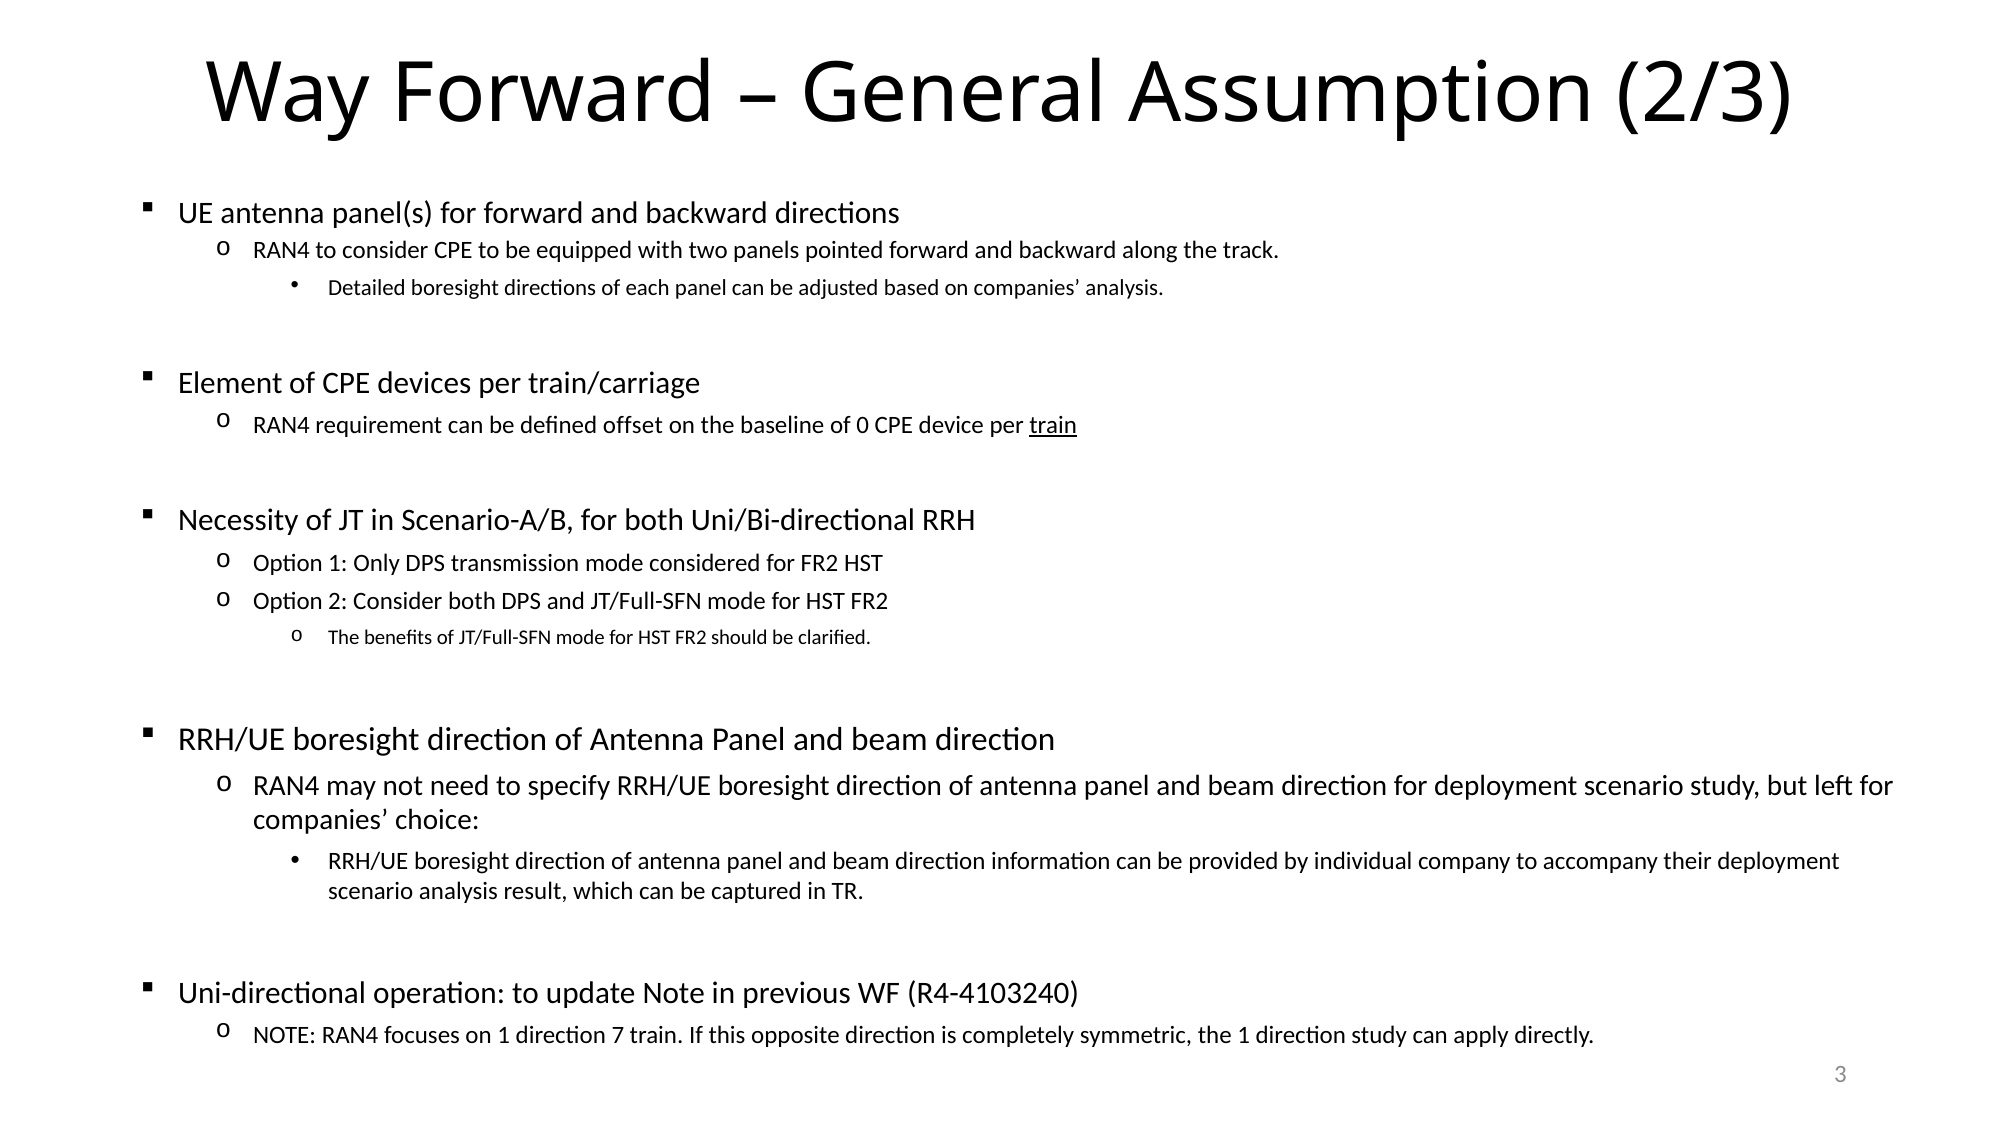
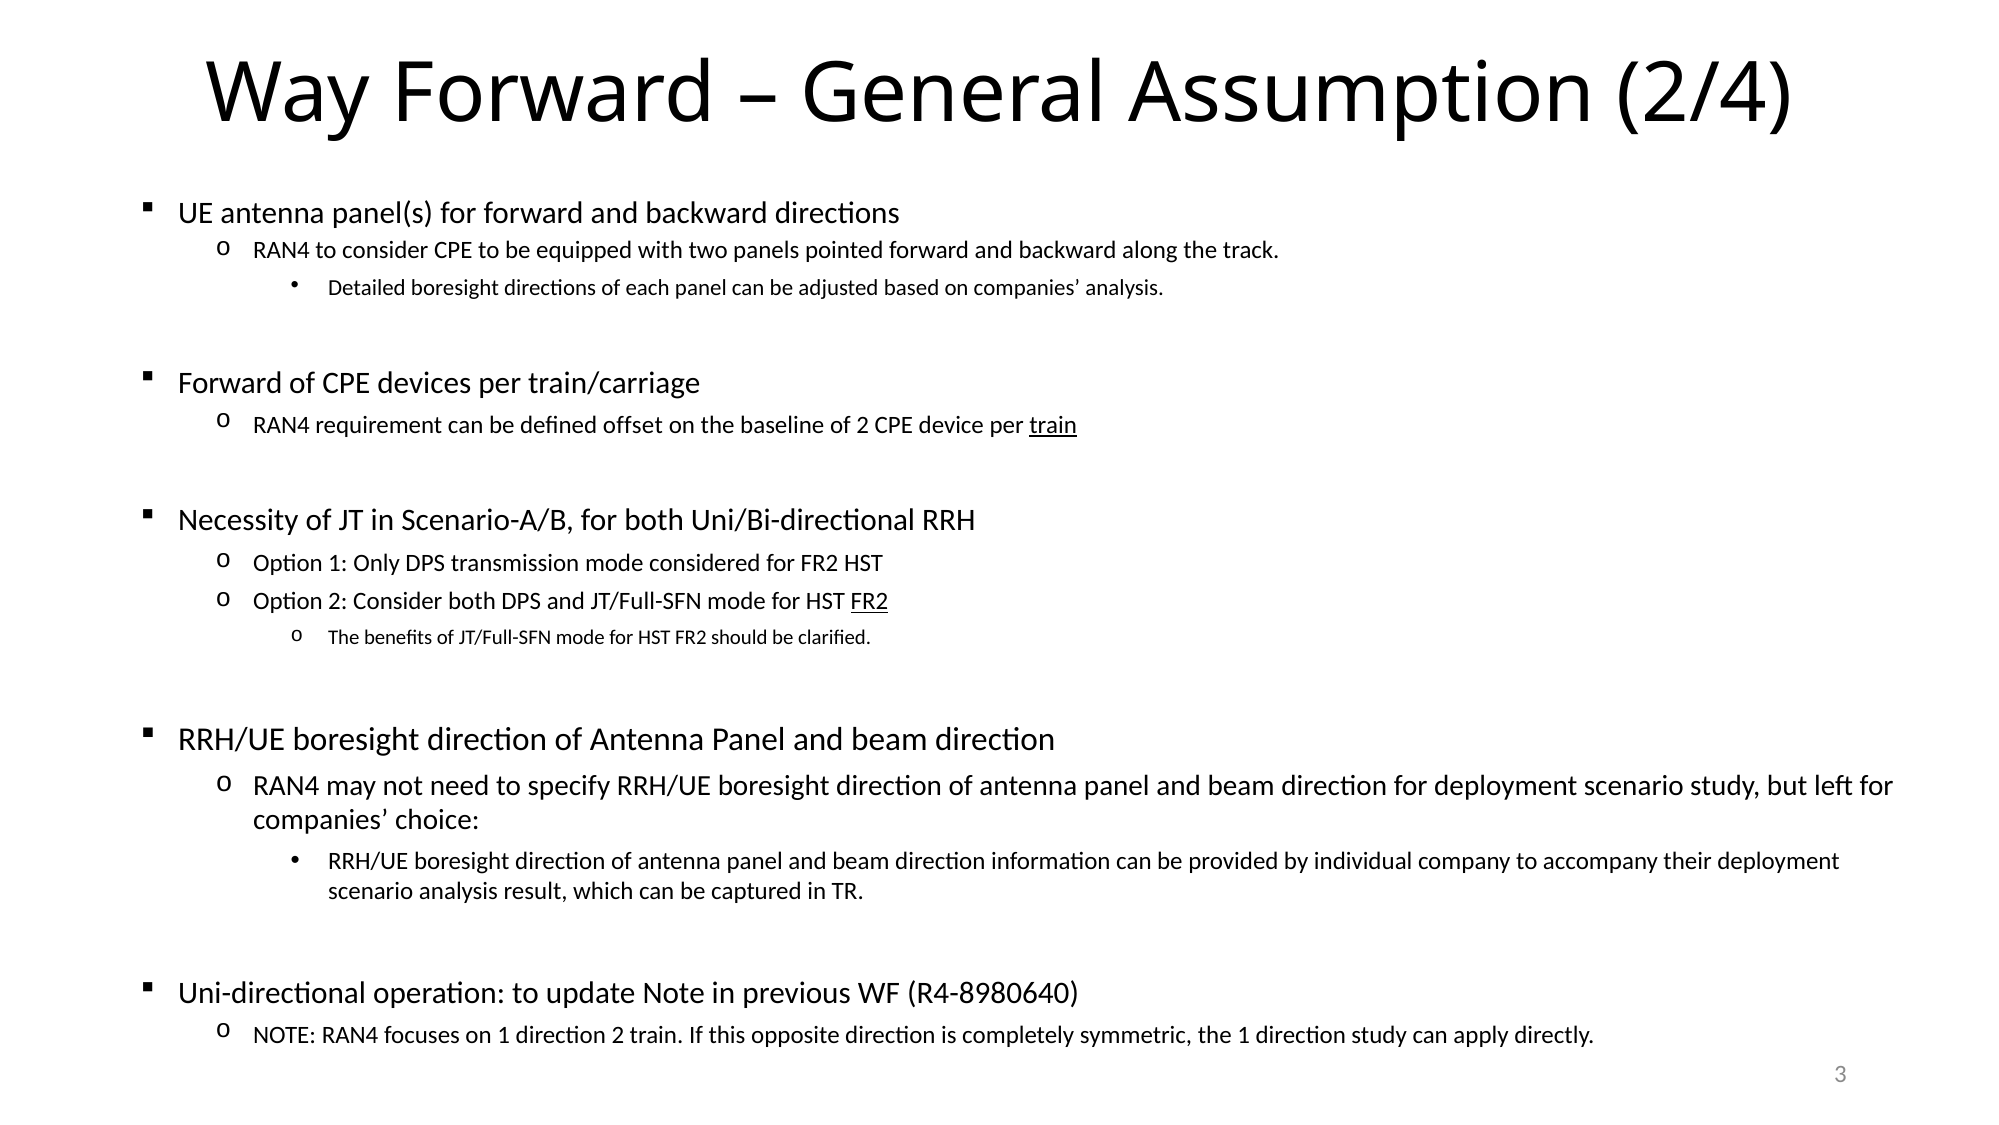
2/3: 2/3 -> 2/4 (1705, 94)
Element: Element -> Forward (230, 383)
of 0: 0 -> 2 (863, 425)
FR2 underline: none -> present (869, 601)
R4-4103240: R4-4103240 -> R4-8980640 (993, 993)
direction 7: 7 -> 2 (618, 1035)
